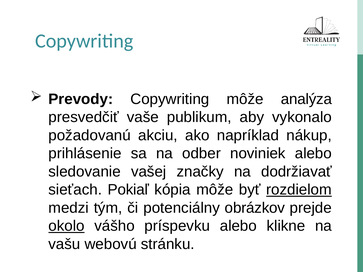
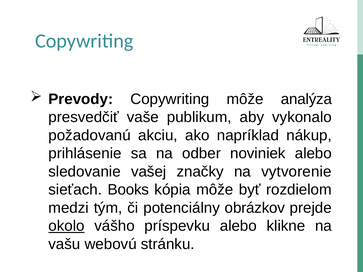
dodržiavať: dodržiavať -> vytvorenie (296, 172)
Pokiaľ: Pokiaľ -> Books (128, 190)
rozdielom underline: present -> none (299, 190)
